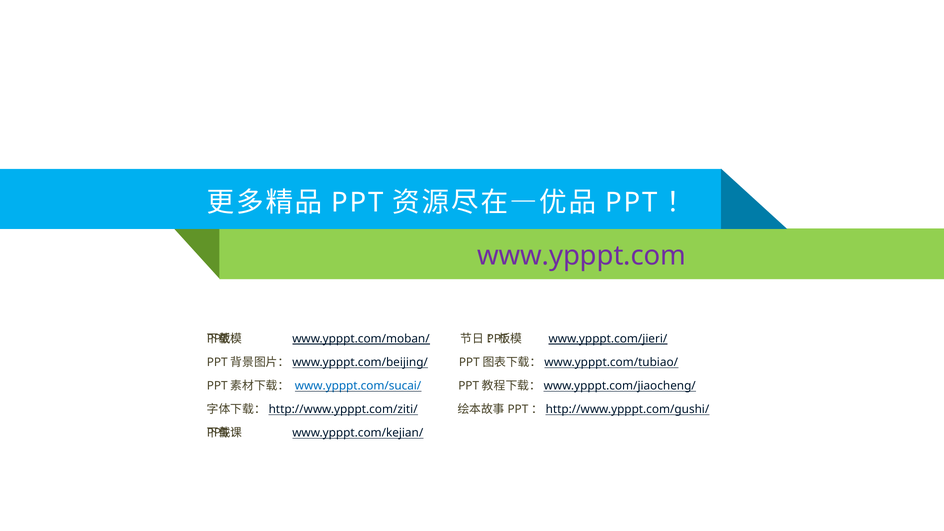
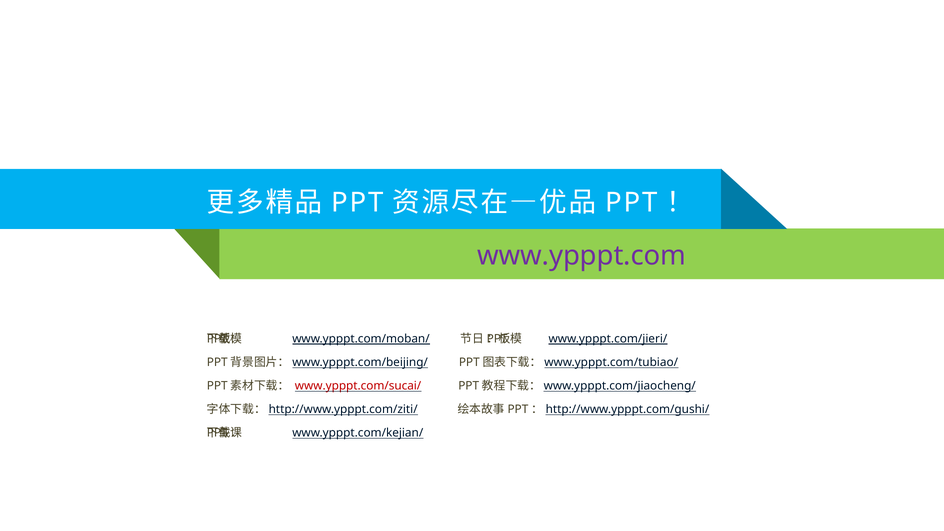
www.ypppt.com/sucai/ colour: blue -> red (358, 386)
